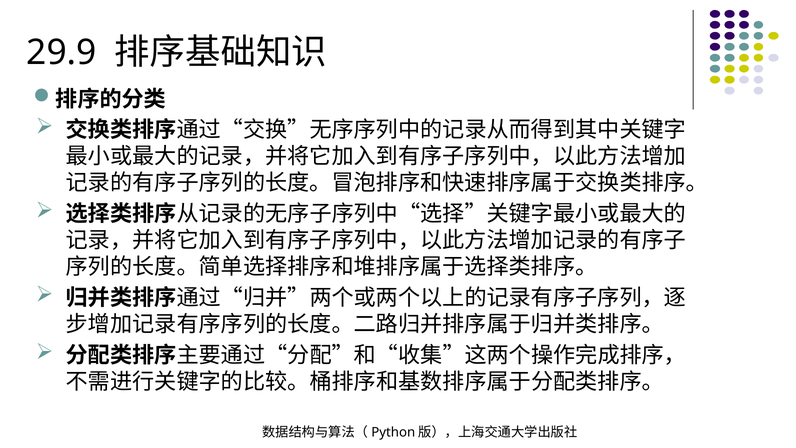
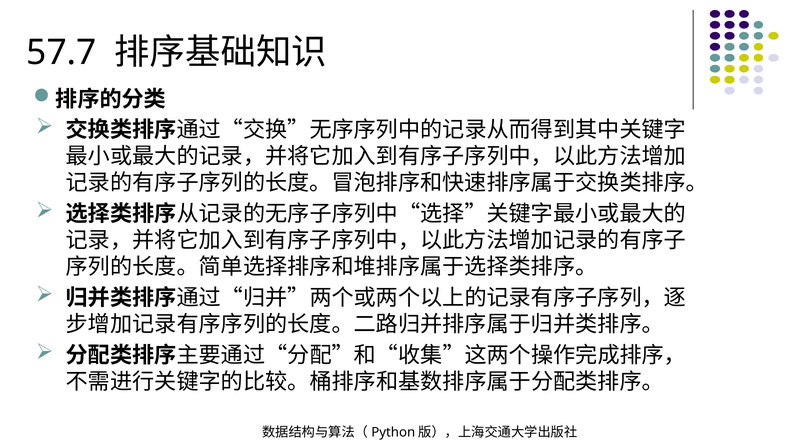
29.9: 29.9 -> 57.7 (62, 52)
